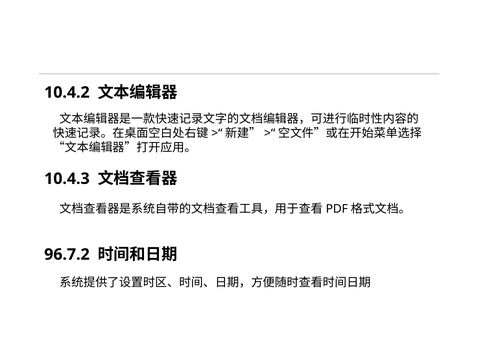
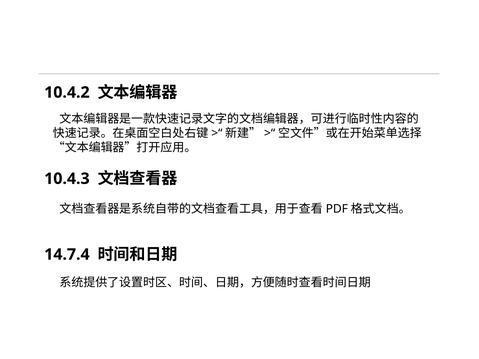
96.7.2: 96.7.2 -> 14.7.4 (67, 255)
